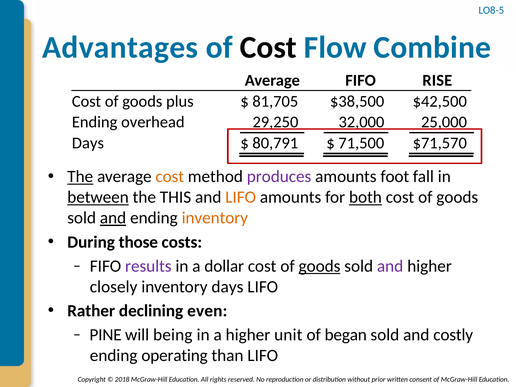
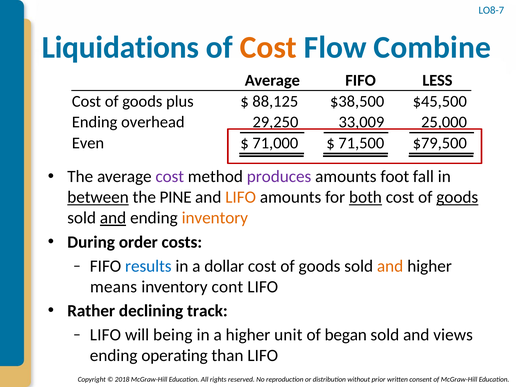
LO8-5: LO8-5 -> LO8-7 (491, 10)
Advantages: Advantages -> Liquidations (120, 47)
Cost colour: black -> orange (268, 47)
RISE: RISE -> LESS (437, 81)
81,705: 81,705 -> 88,125 (275, 101)
$42,500: $42,500 -> $45,500 (440, 101)
32,000: 32,000 -> 33,009 (361, 122)
Days: Days -> Even (88, 143)
80,791: 80,791 -> 71,000 (275, 143)
$71,570: $71,570 -> $79,500 (440, 143)
The underline: present -> none (80, 177)
cost colour: orange -> purple (170, 177)
THIS: THIS -> PINE (176, 197)
goods underline: none -> present (457, 197)
those: those -> order (138, 242)
results colour: purple -> blue (148, 266)
goods underline: present -> none (320, 266)
and colour: purple -> orange (390, 266)
closely: closely -> means (114, 287)
inventory days: days -> cont (227, 287)
even: even -> track (207, 311)
PINE: PINE -> LIFO (105, 335)
costly: costly -> views (453, 335)
